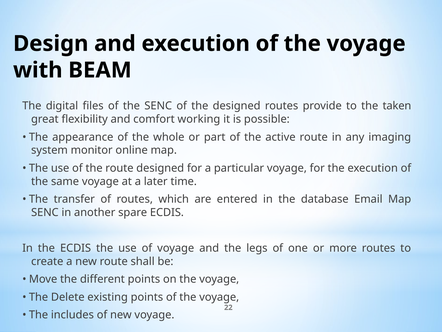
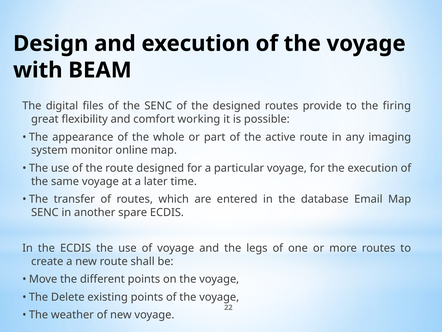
taken: taken -> firing (397, 106)
includes: includes -> weather (72, 314)
